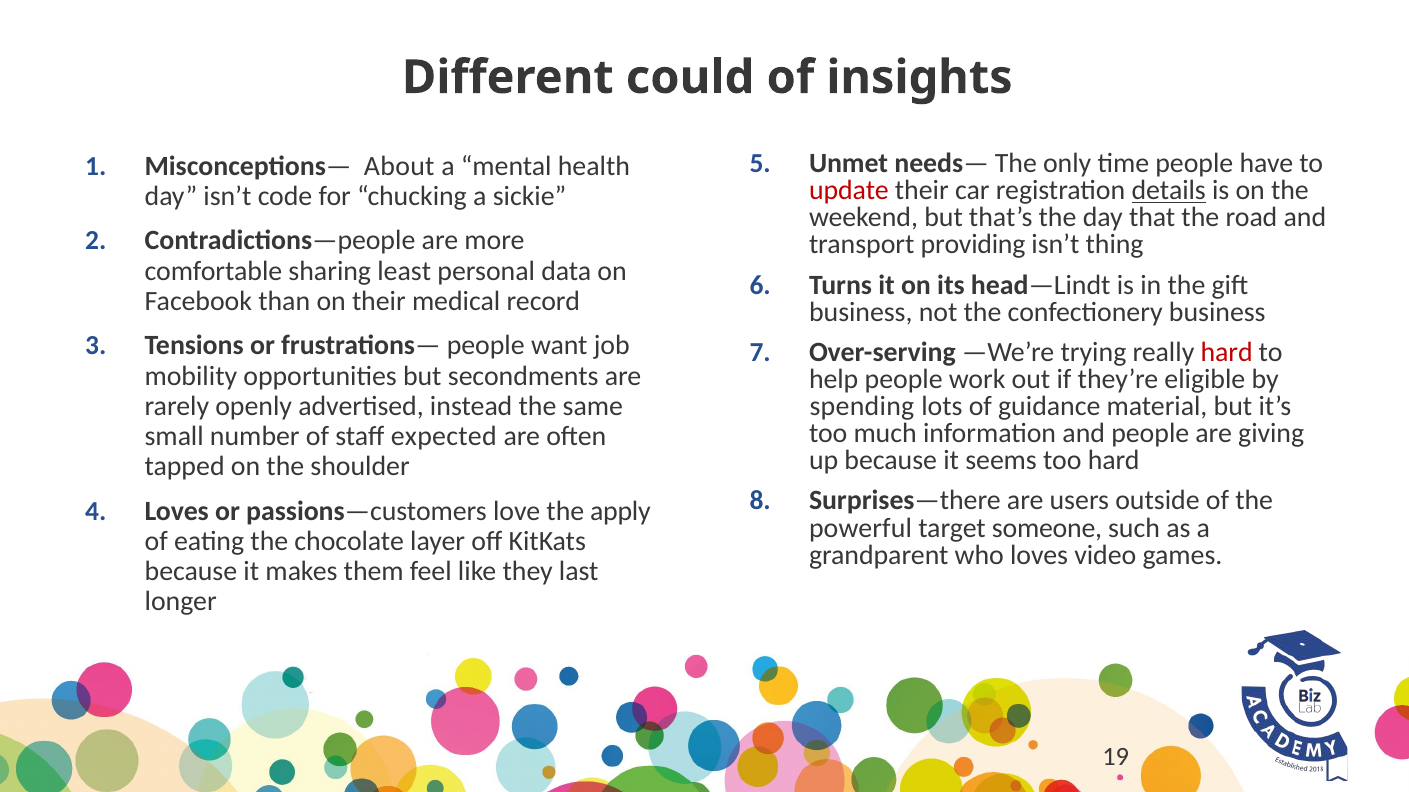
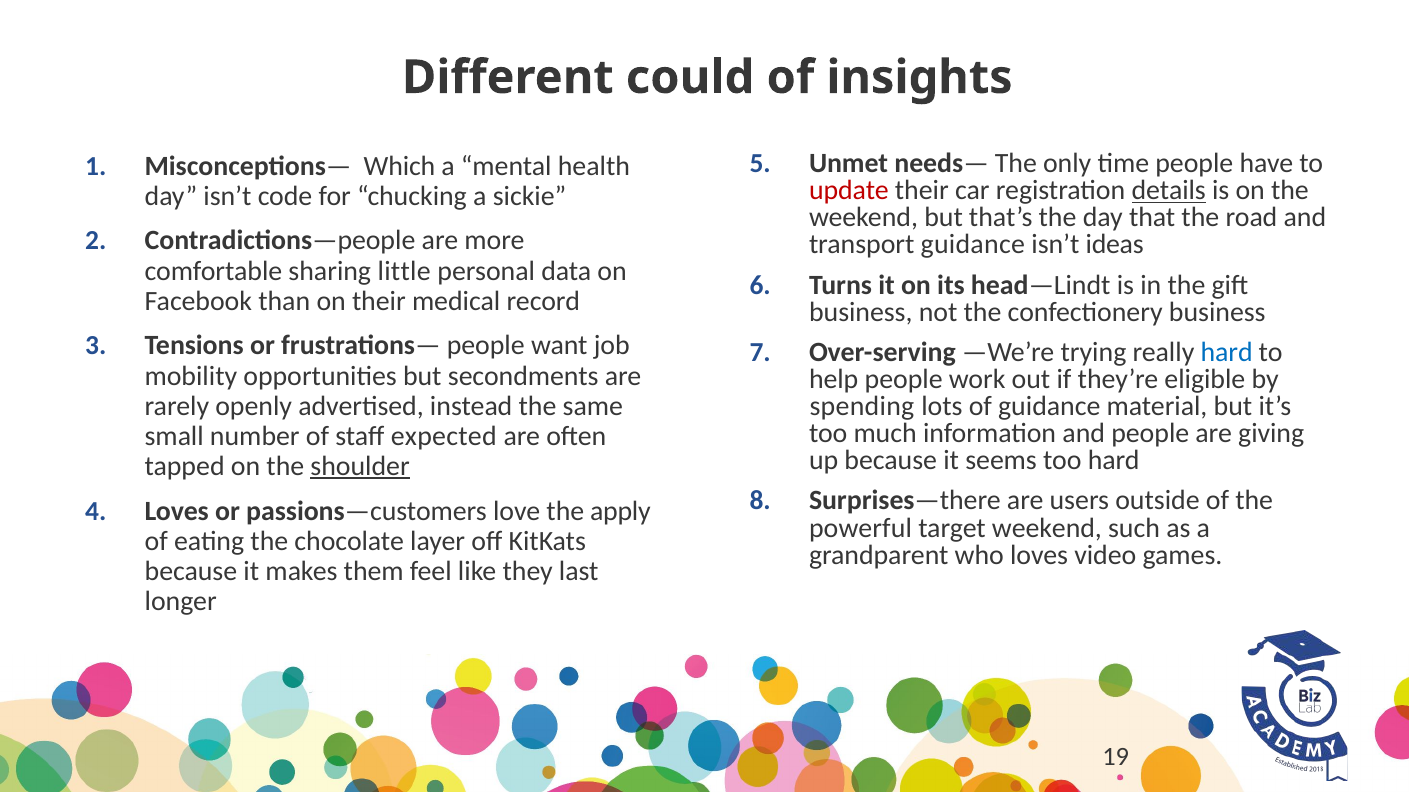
About: About -> Which (399, 166)
transport providing: providing -> guidance (973, 245)
thing: thing -> ideas (1115, 245)
least: least -> little (404, 271)
hard colour: red -> blue (1227, 353)
shoulder underline: none -> present (360, 467)
target someone: someone -> weekend (1047, 528)
